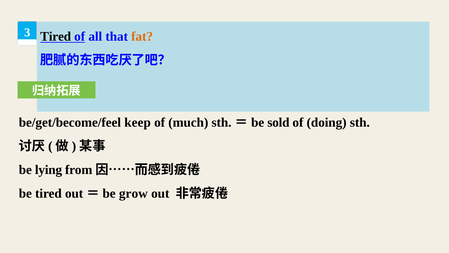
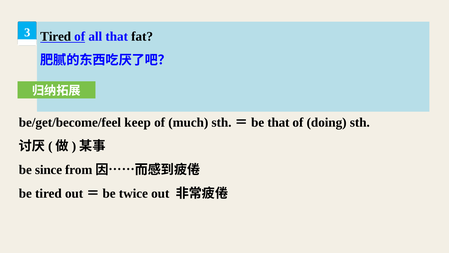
fat colour: orange -> black (142, 37)
be sold: sold -> that (278, 122)
lying: lying -> since (49, 170)
grow: grow -> twice (133, 193)
